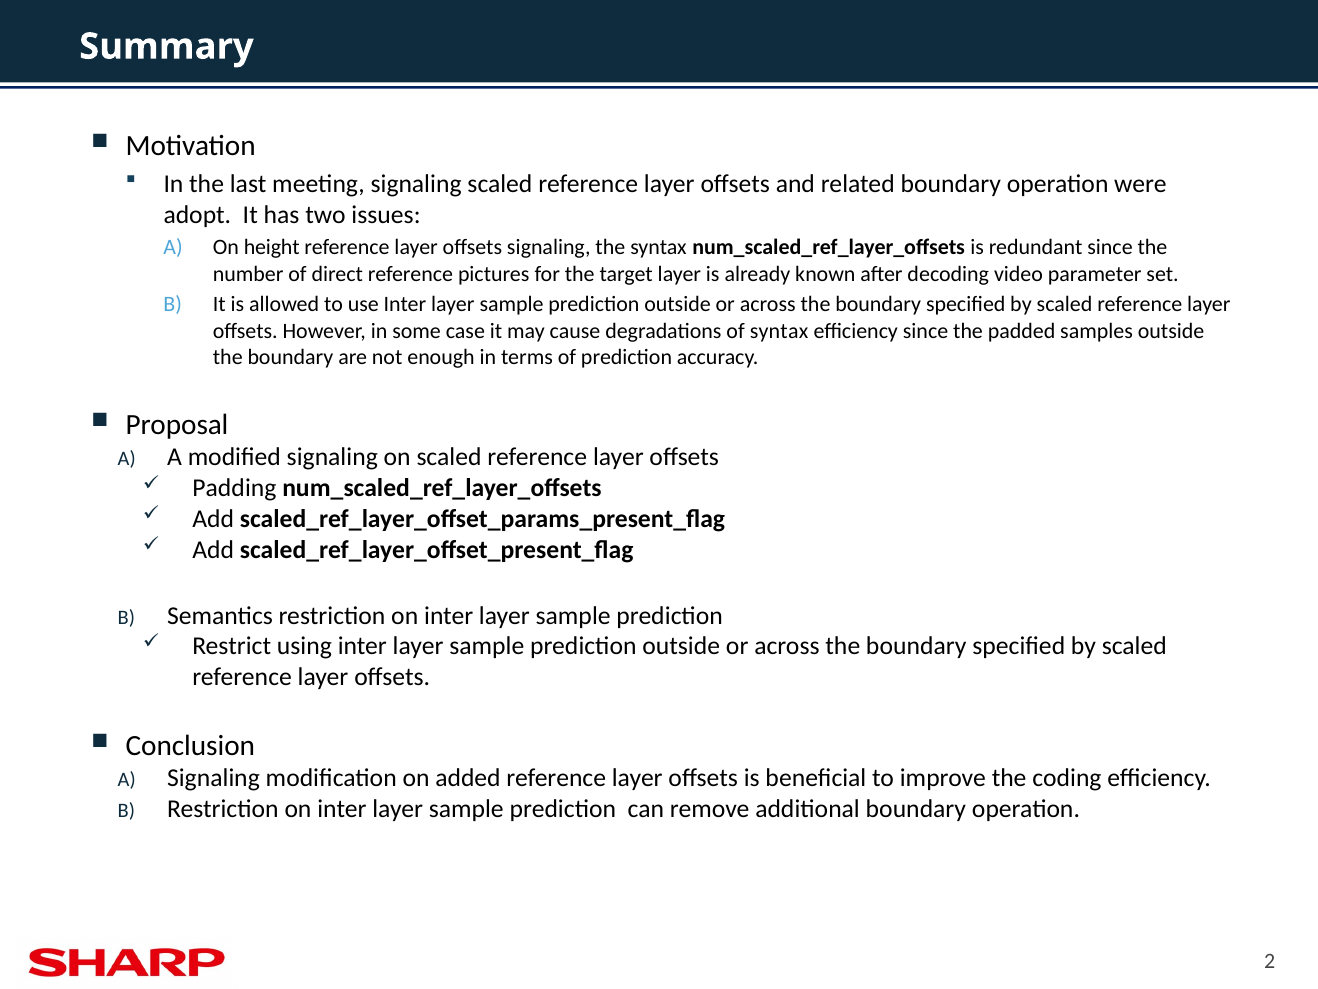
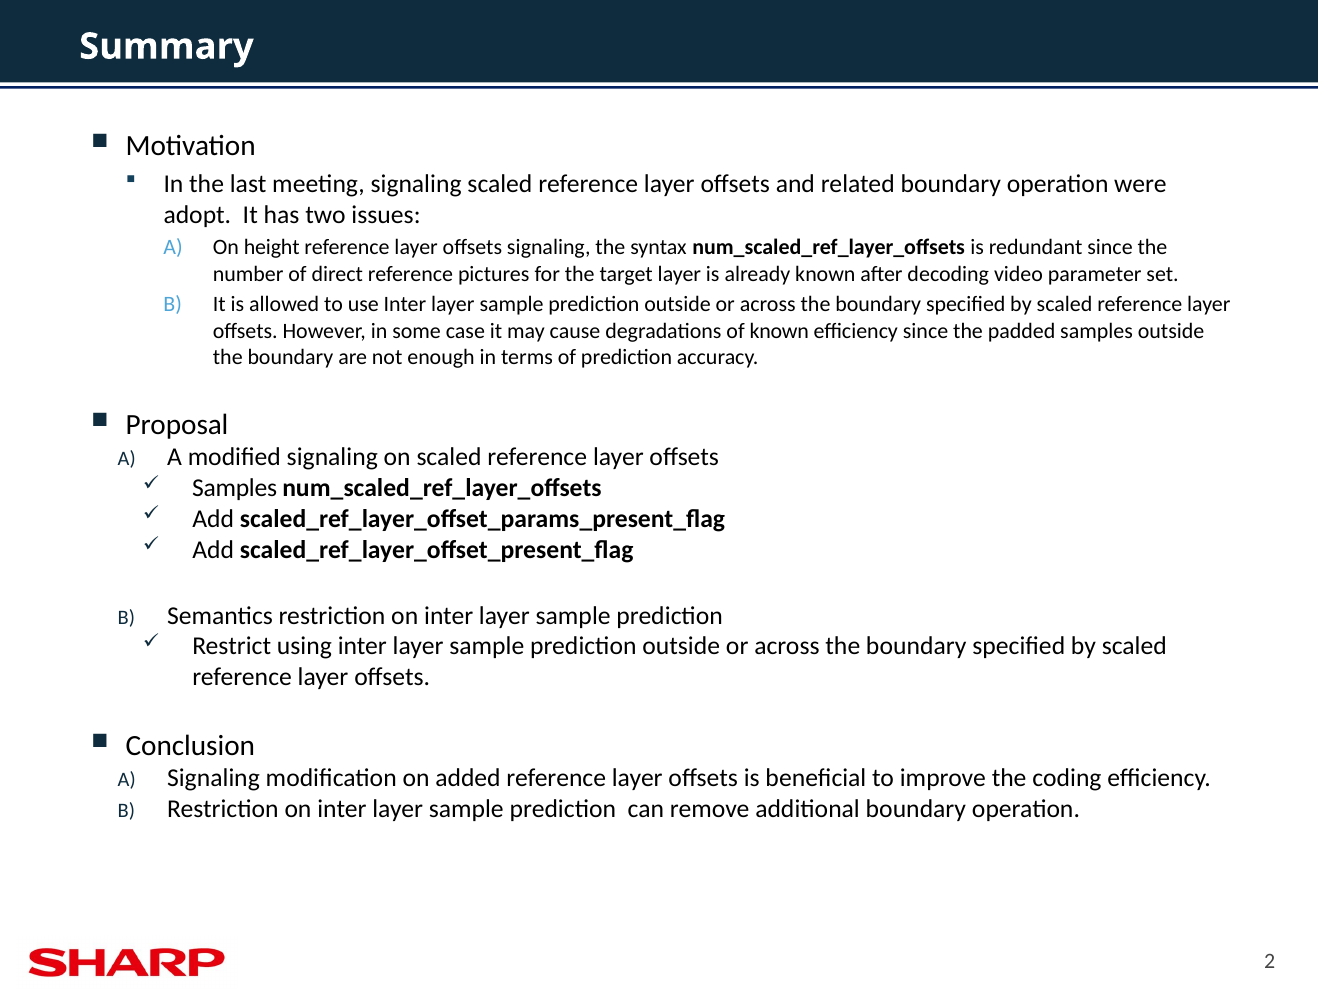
of syntax: syntax -> known (779, 331)
Padding: Padding -> Samples (235, 488)
